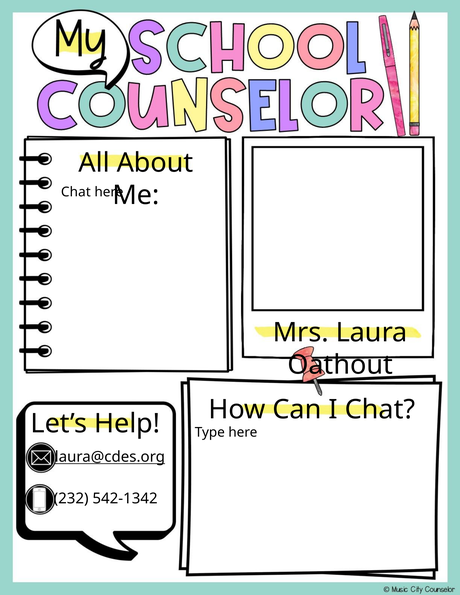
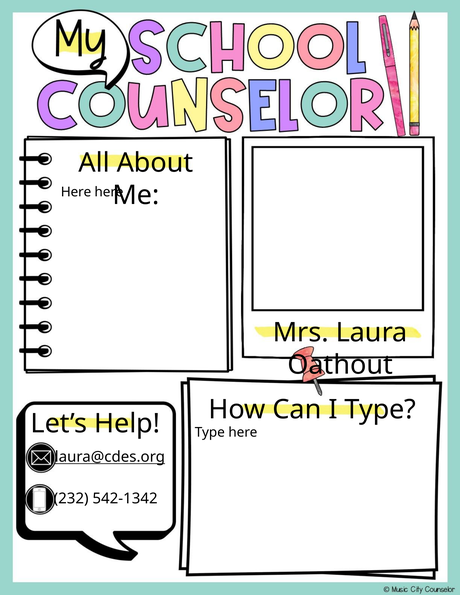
Chat: Chat -> Here (76, 192)
I Chat: Chat -> Type (380, 410)
